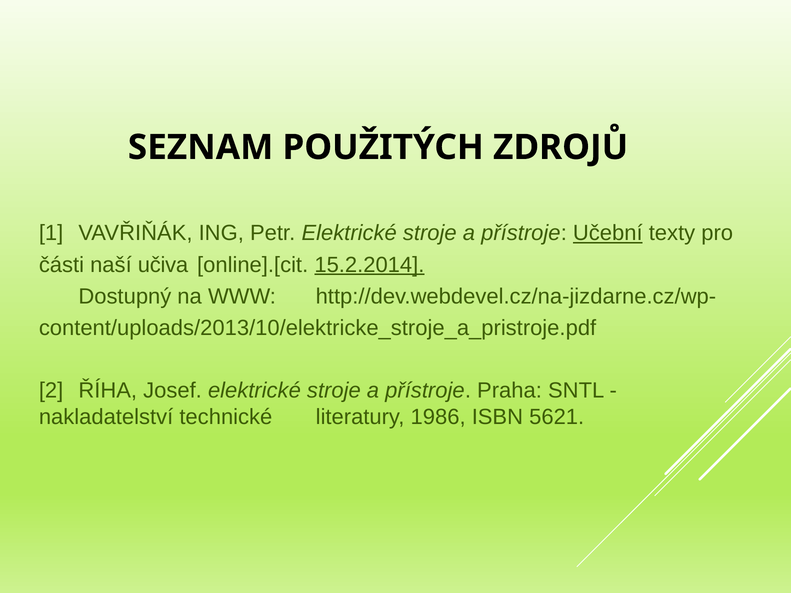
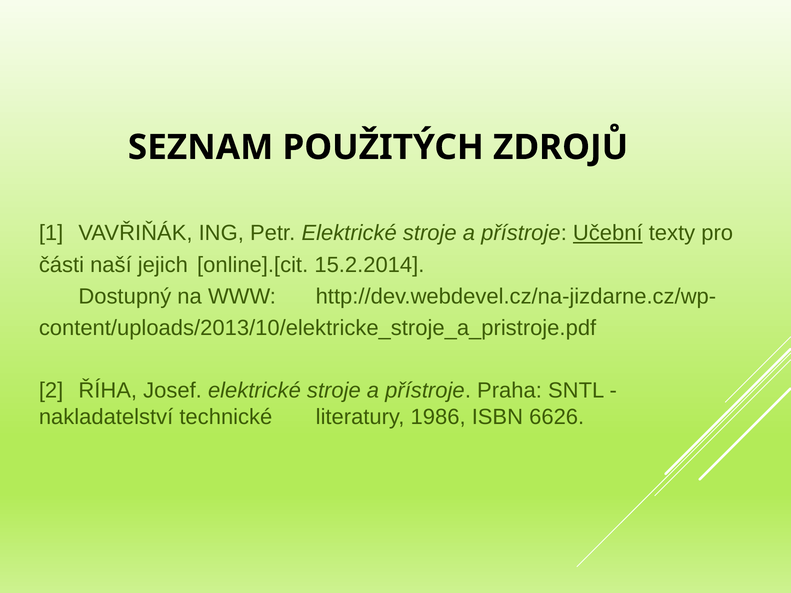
učiva: učiva -> jejich (163, 265)
15.2.2014 underline: present -> none (369, 265)
5621: 5621 -> 6626 (557, 417)
